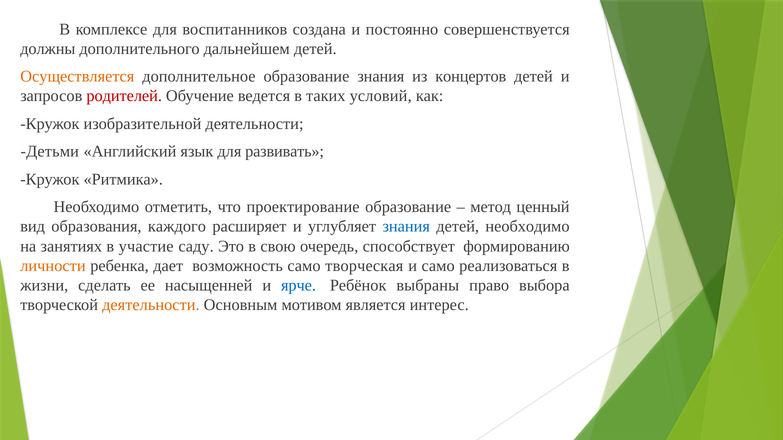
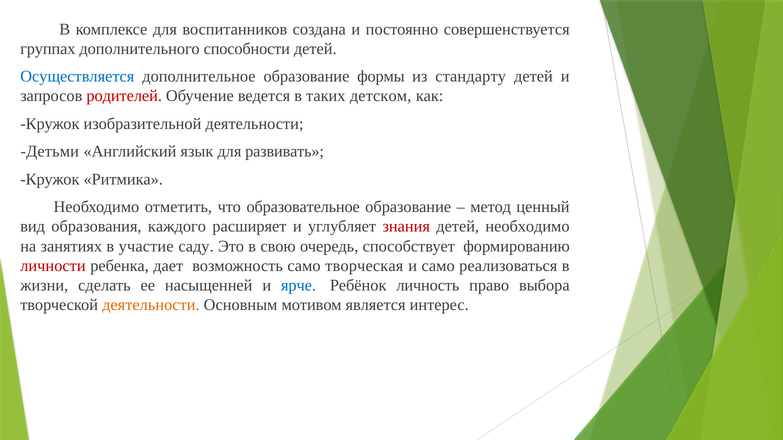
должны: должны -> группах (48, 49)
дальнейшем: дальнейшем -> способности (247, 49)
Осуществляется colour: orange -> blue (77, 77)
образование знания: знания -> формы (381, 77)
концертов: концертов -> стандарту (471, 77)
условий: условий -> детском (381, 96)
проектирование: проектирование -> образовательное (303, 207)
знания colour: blue -> red (406, 227)
личности colour: orange -> red (53, 266)
выбраны: выбраны -> личность (428, 286)
